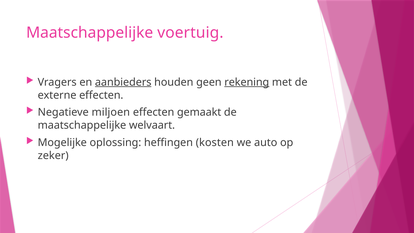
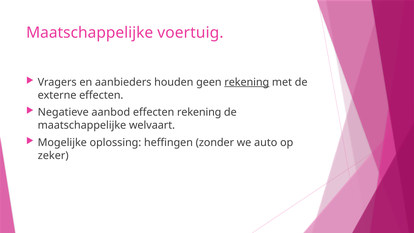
aanbieders underline: present -> none (123, 82)
miljoen: miljoen -> aanbod (111, 112)
effecten gemaakt: gemaakt -> rekening (199, 112)
kosten: kosten -> zonder (215, 142)
